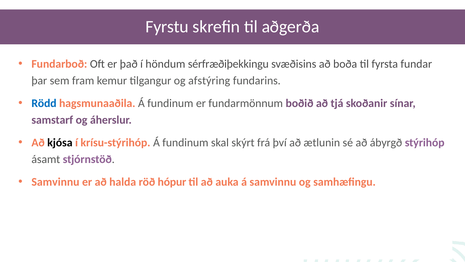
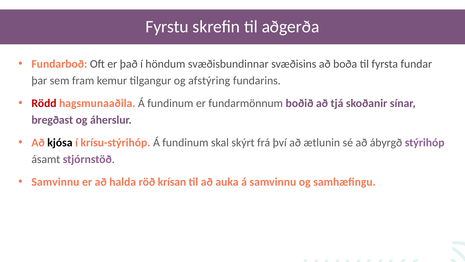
sérfræðiþekkingu: sérfræðiþekkingu -> svæðisbundinnar (228, 64)
Rödd colour: blue -> red (44, 103)
samstarf: samstarf -> bregðast (52, 120)
hópur: hópur -> krísan (172, 182)
